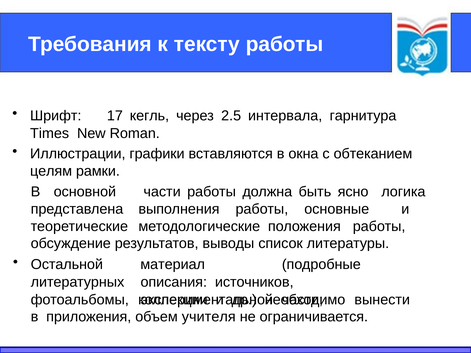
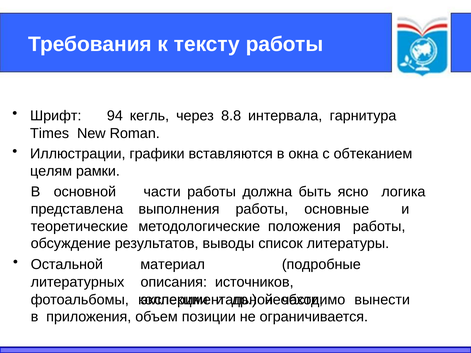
17: 17 -> 94 (115, 116)
2.5: 2.5 -> 8.8 (231, 116)
учителя: учителя -> позиции (209, 317)
